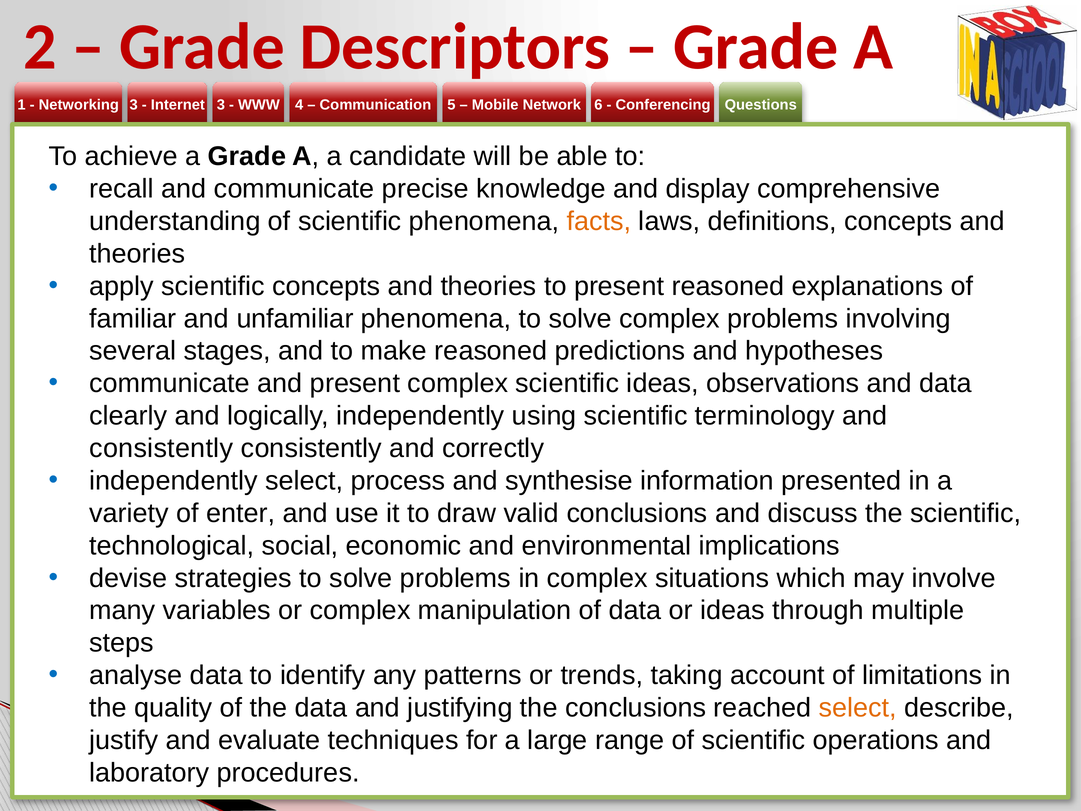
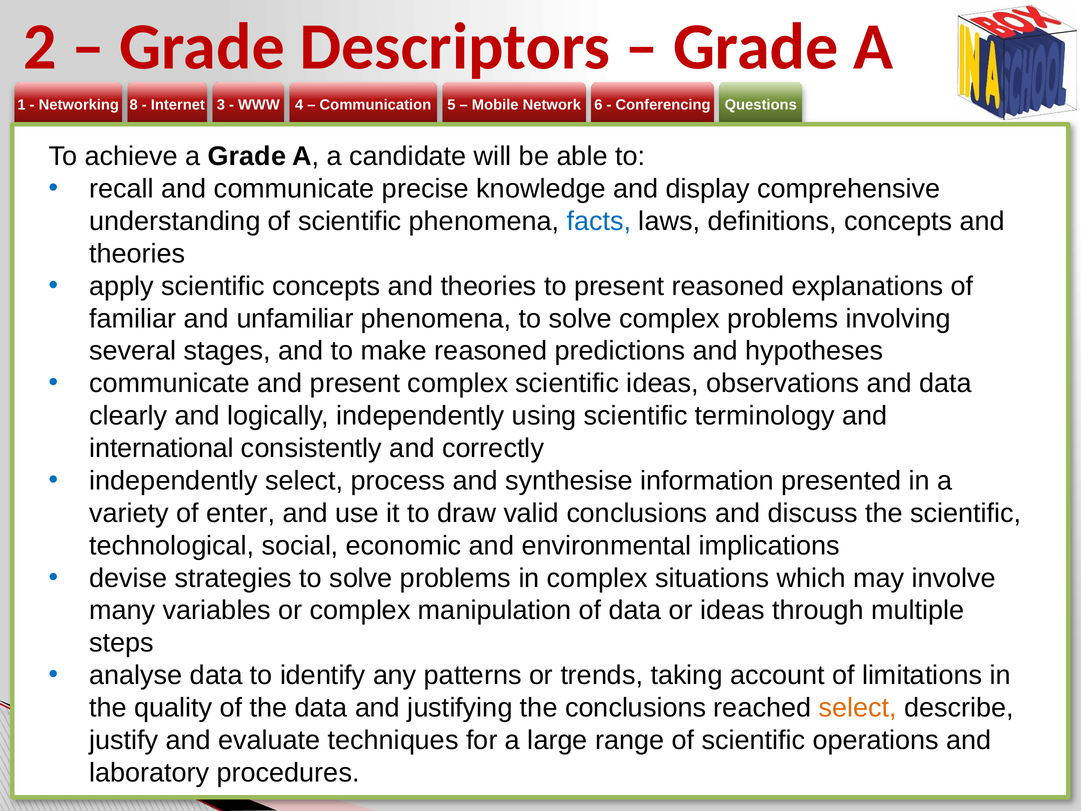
3: 3 -> 8 (134, 105)
facts colour: orange -> blue (599, 221)
consistently: consistently -> international (162, 448)
